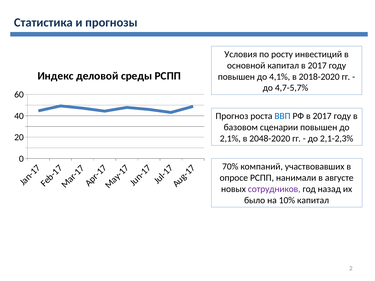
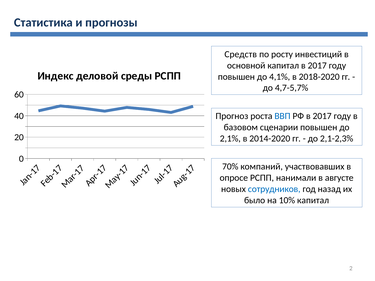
Условия: Условия -> Средств (241, 54)
2048-2020: 2048-2020 -> 2014-2020 (270, 139)
сотрудников colour: purple -> blue (274, 189)
